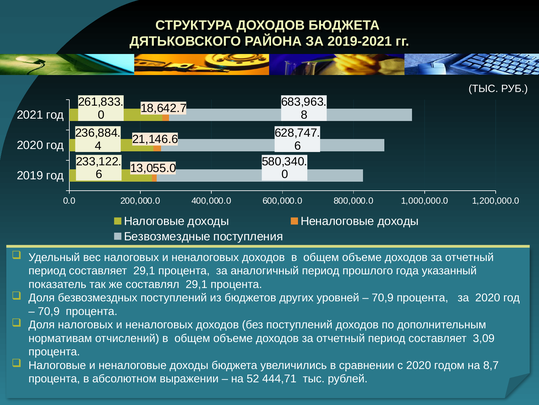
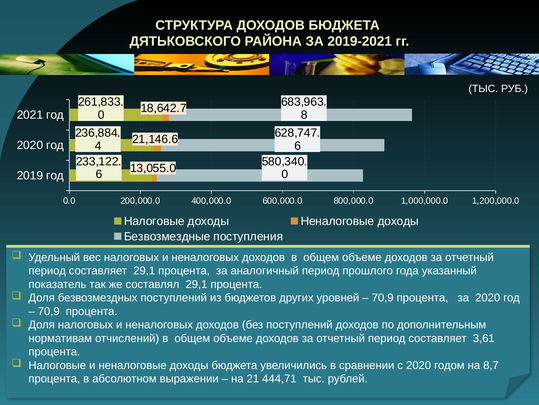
3,09: 3,09 -> 3,61 (484, 338)
52: 52 -> 21 (253, 378)
